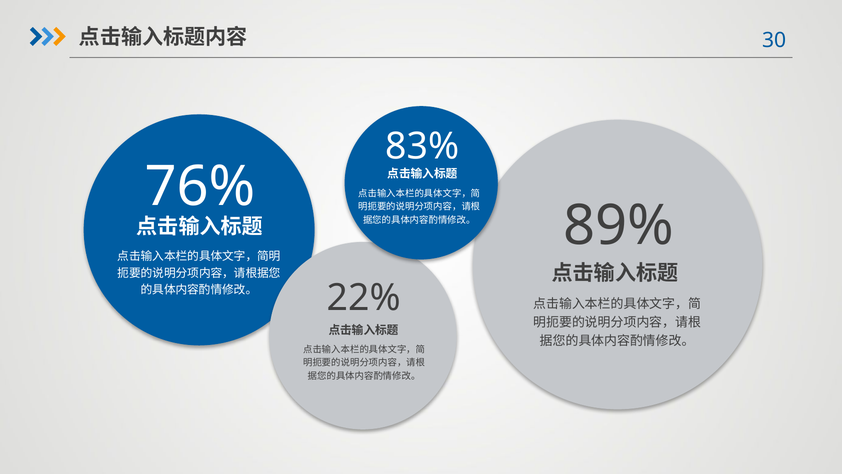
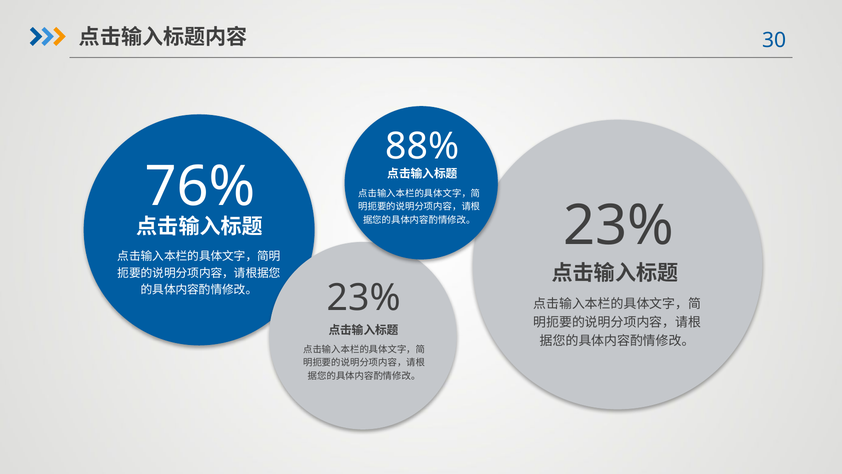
83%: 83% -> 88% (422, 146)
89%: 89% -> 23% (619, 225)
22%: 22% -> 23% (364, 297)
